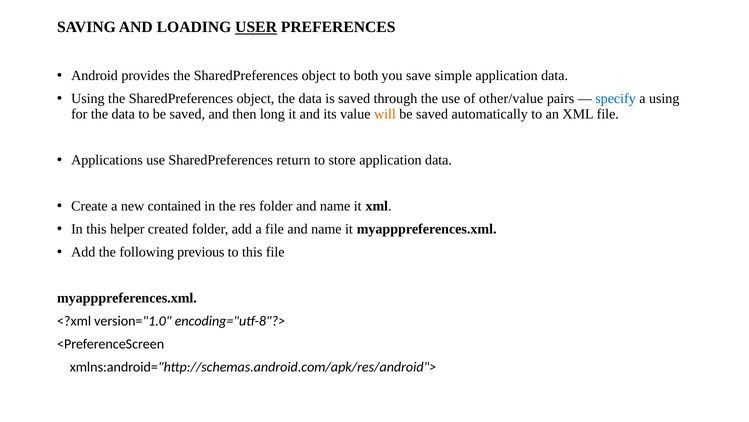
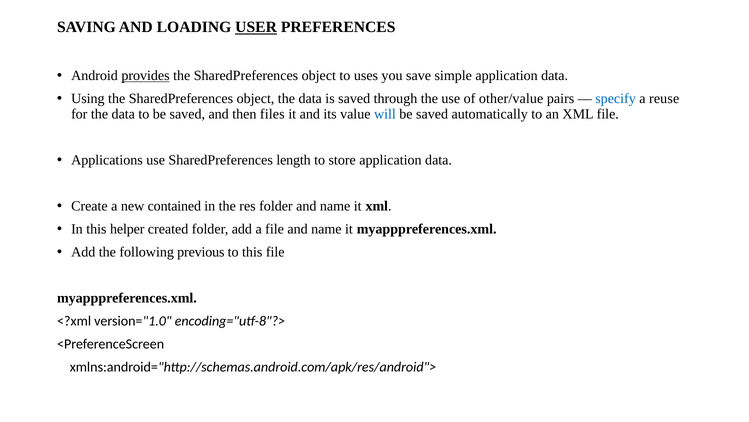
provides underline: none -> present (146, 76)
both: both -> uses (366, 76)
a using: using -> reuse (664, 99)
long: long -> files (272, 114)
will colour: orange -> blue (385, 114)
return: return -> length (294, 160)
